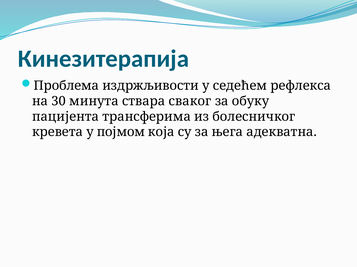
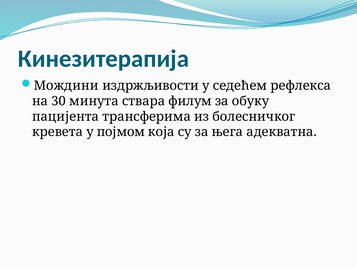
Проблема: Проблема -> Мождини (66, 86)
сваког: сваког -> филум (190, 101)
